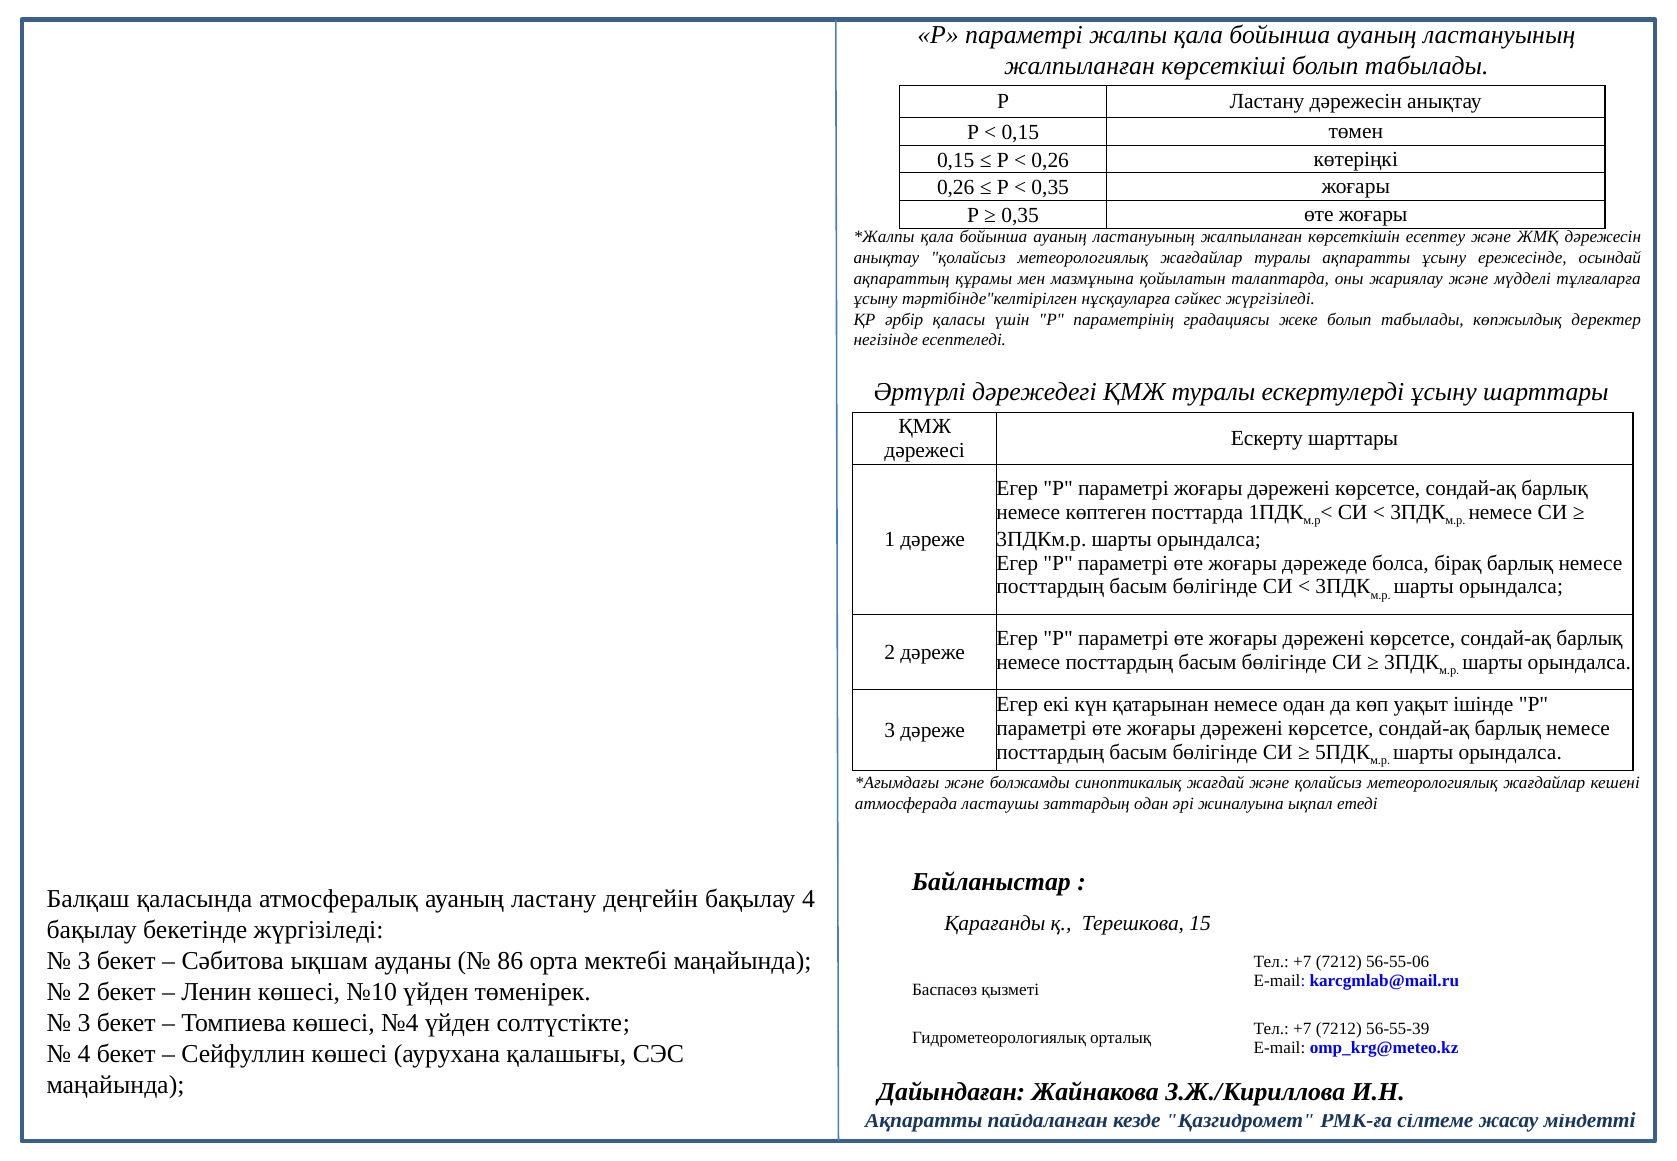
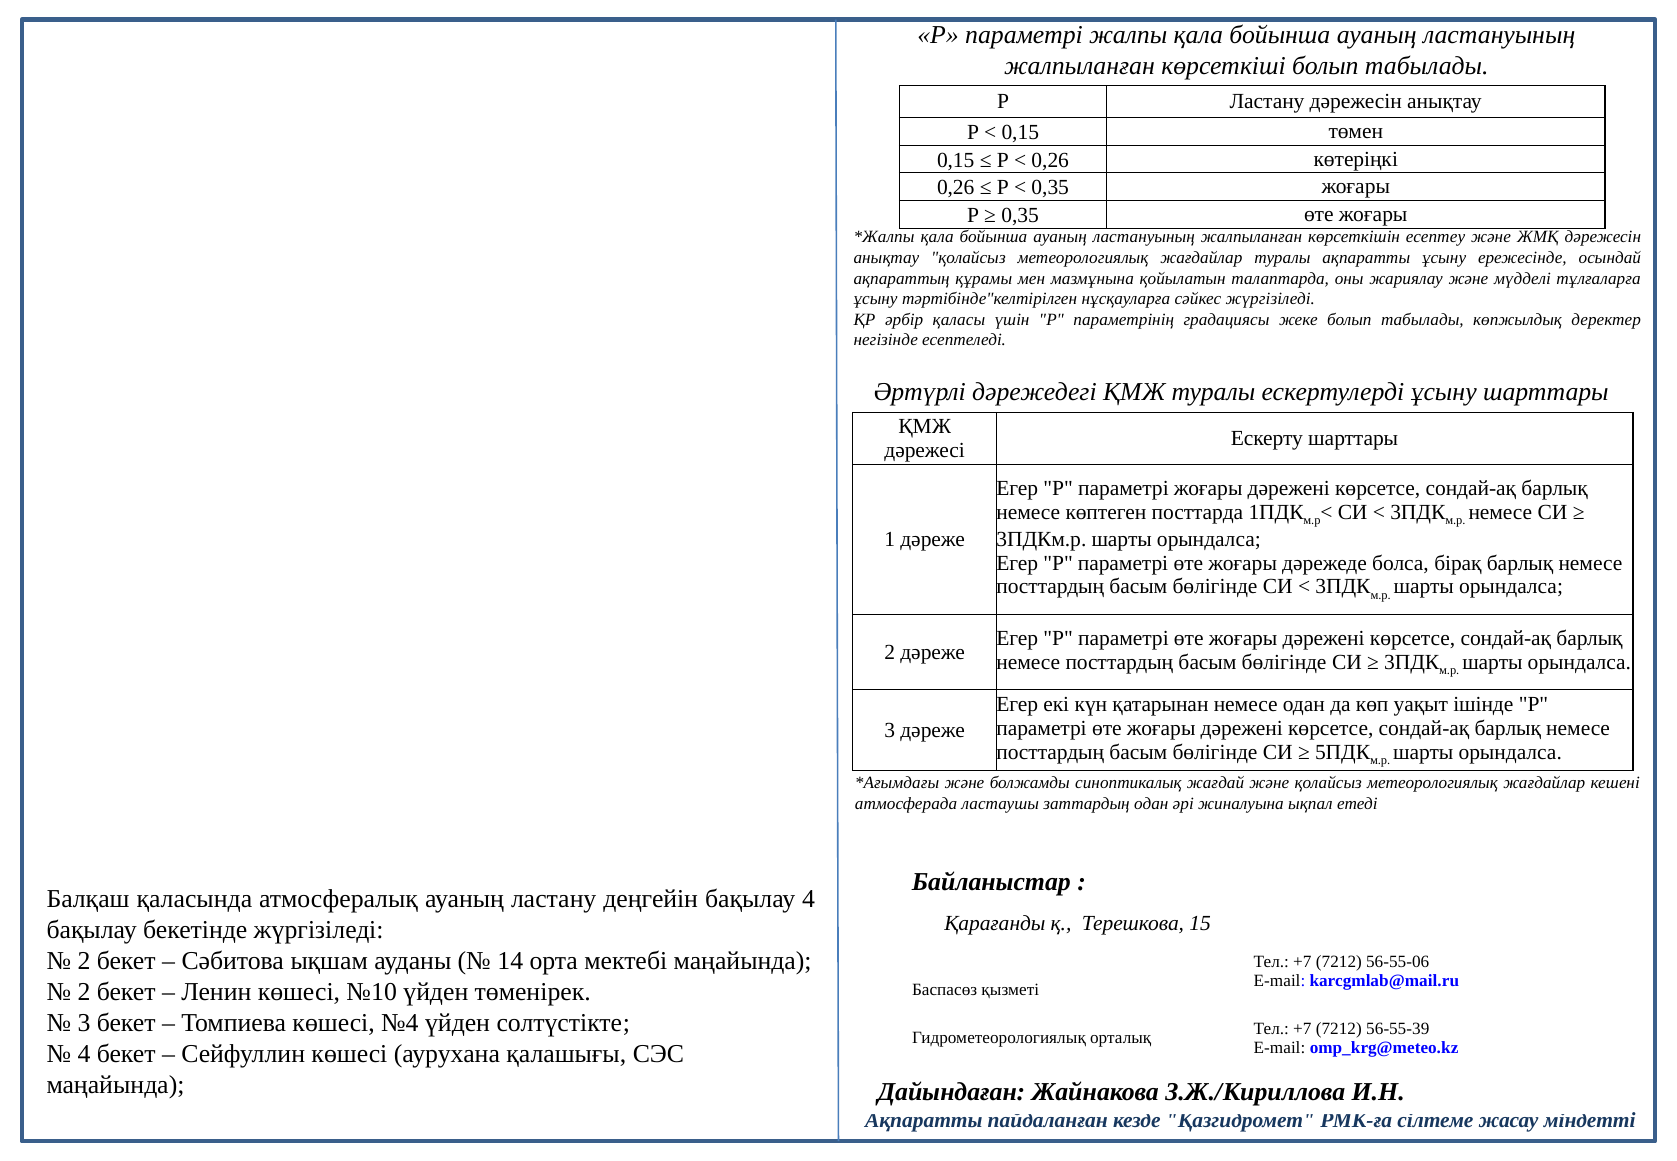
3: 3 -> 2 (84, 961)
86: 86 -> 14 (510, 961)
